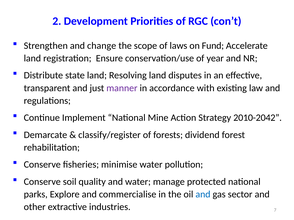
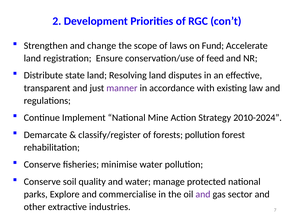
year: year -> feed (215, 58)
2010-2042: 2010-2042 -> 2010-2024 (258, 118)
forests dividend: dividend -> pollution (202, 135)
and colour: blue -> purple (203, 195)
